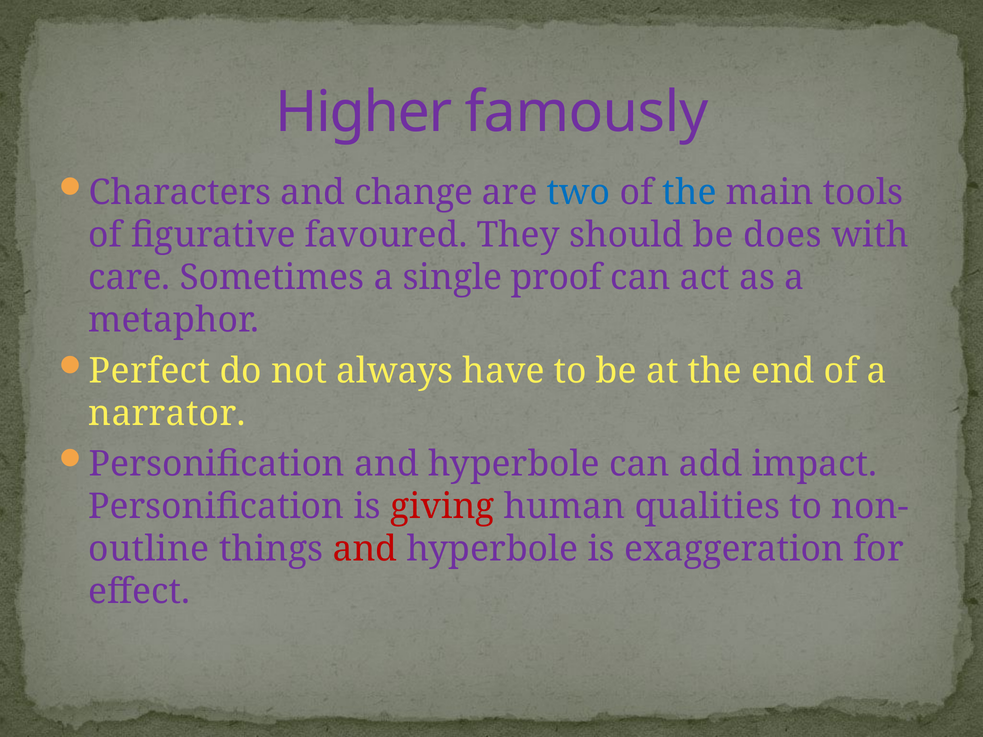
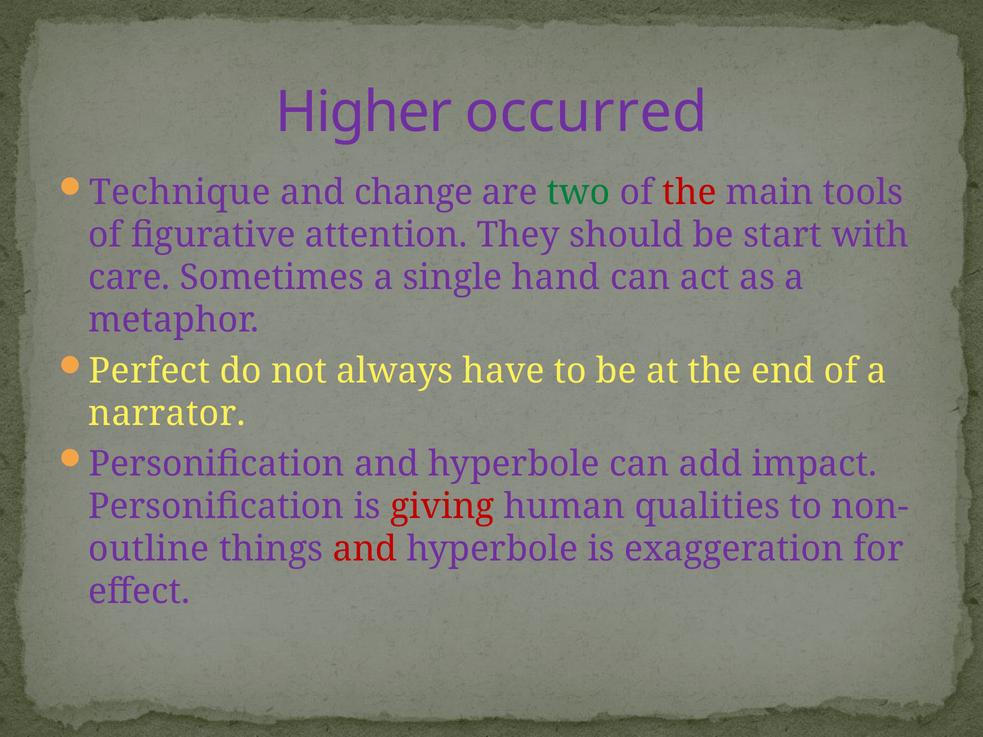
famously: famously -> occurred (586, 112)
Characters: Characters -> Technique (180, 192)
two colour: blue -> green (579, 192)
the colour: blue -> red (690, 192)
favoured: favoured -> attention (386, 235)
does: does -> start (782, 235)
proof: proof -> hand (556, 278)
